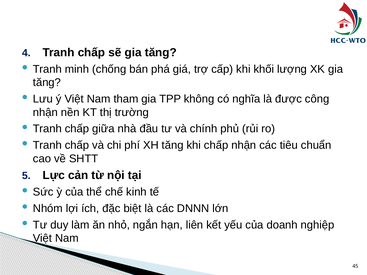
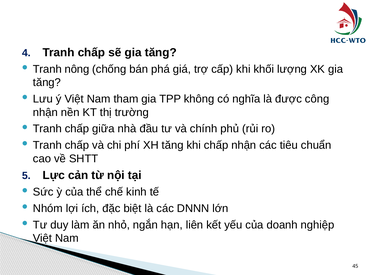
minh: minh -> nông (77, 69)
